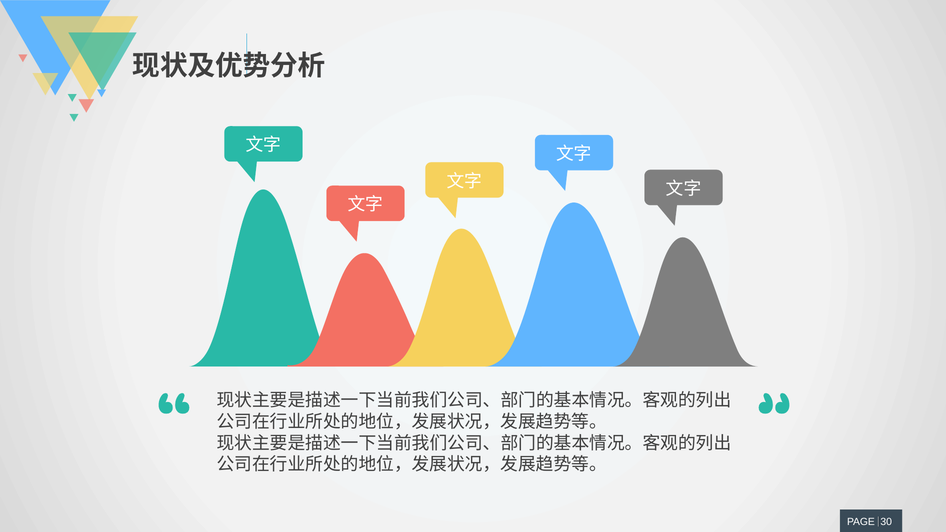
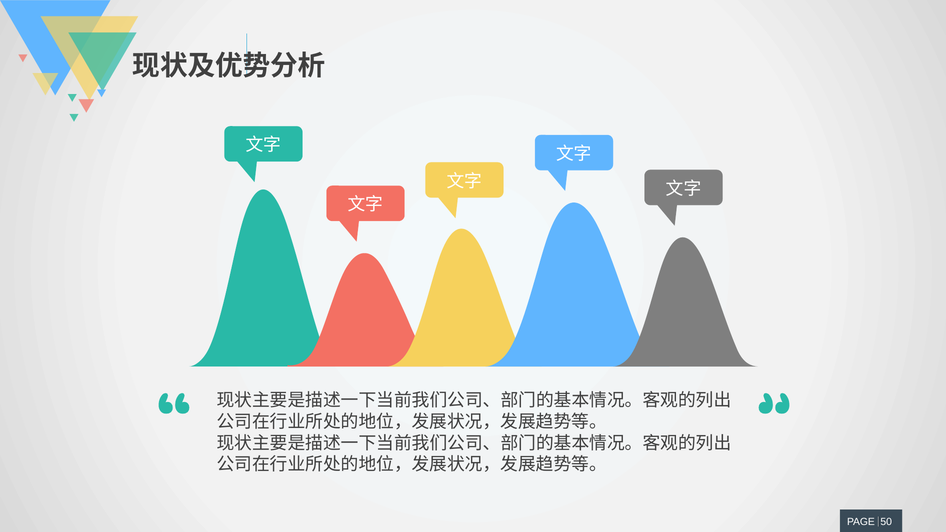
30: 30 -> 50 (886, 522)
